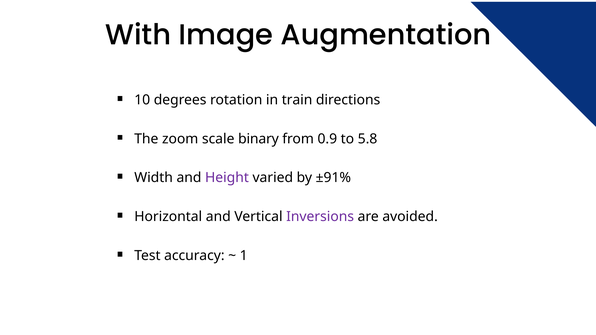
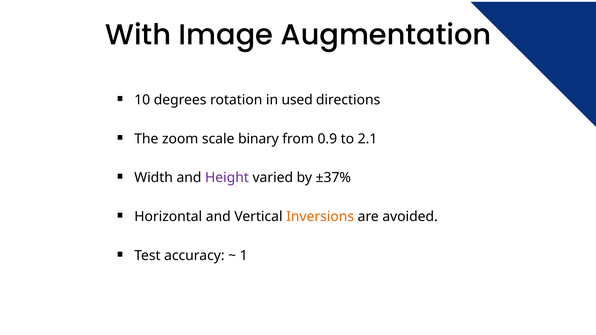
train: train -> used (297, 100)
5.8: 5.8 -> 2.1 (368, 139)
±91%: ±91% -> ±37% (333, 178)
Inversions colour: purple -> orange (320, 217)
